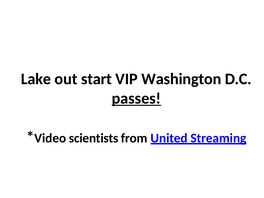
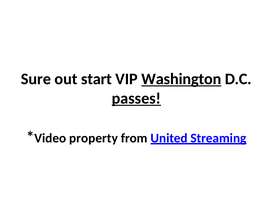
Lake: Lake -> Sure (36, 79)
Washington underline: none -> present (181, 79)
scientists: scientists -> property (94, 138)
